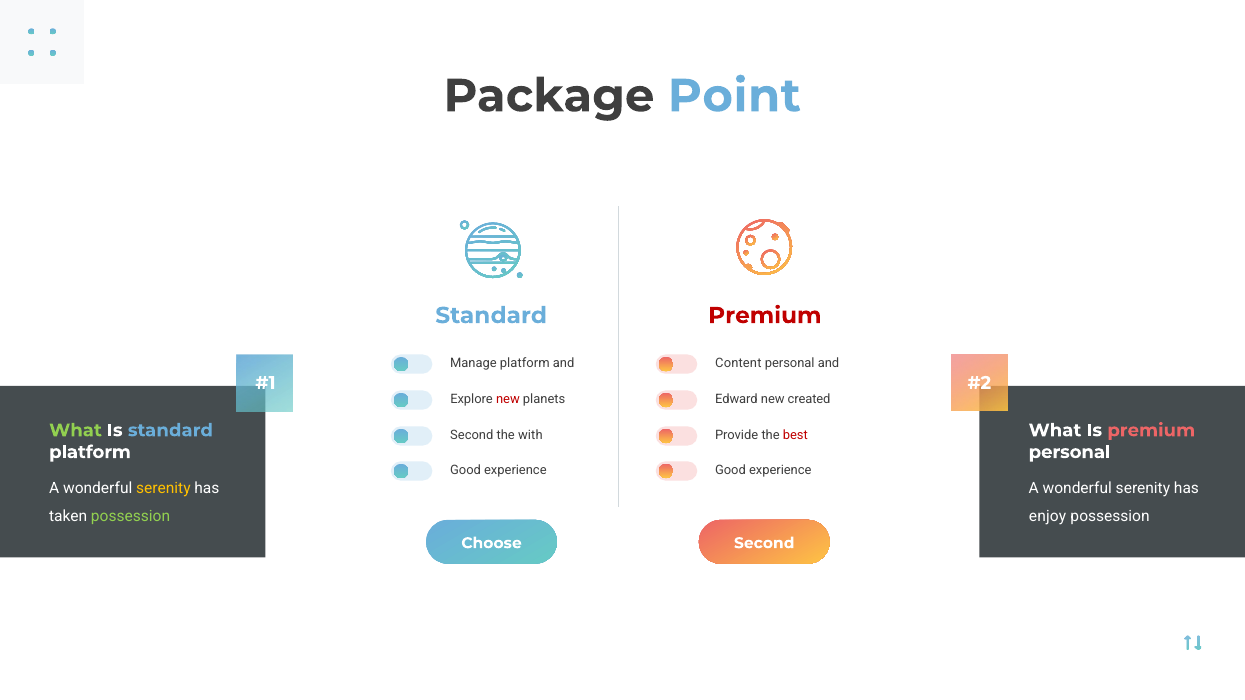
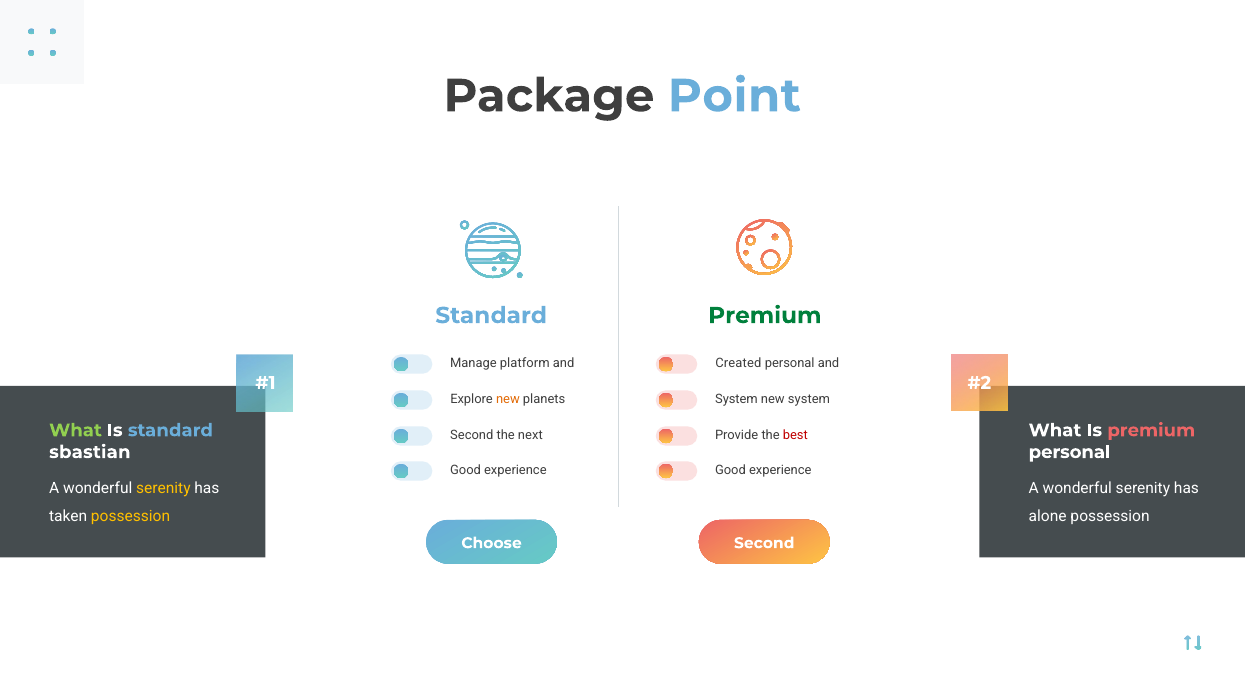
Premium colour: red -> green (765, 316)
Content: Content -> Created (738, 363)
new colour: red -> orange (508, 399)
Edward: Edward -> System (736, 399)
new created: created -> system (809, 399)
with: with -> next (530, 435)
platform: platform -> sbastian (90, 452)
possession colour: light green -> yellow (131, 517)
enjoy: enjoy -> alone (1048, 517)
